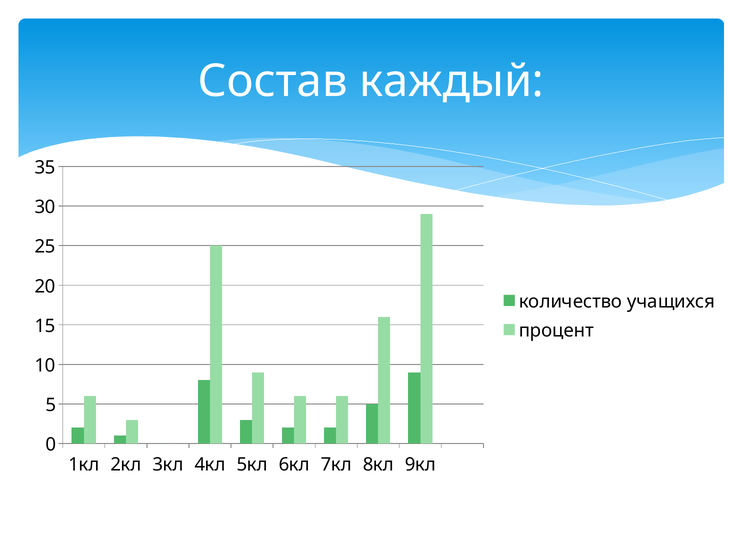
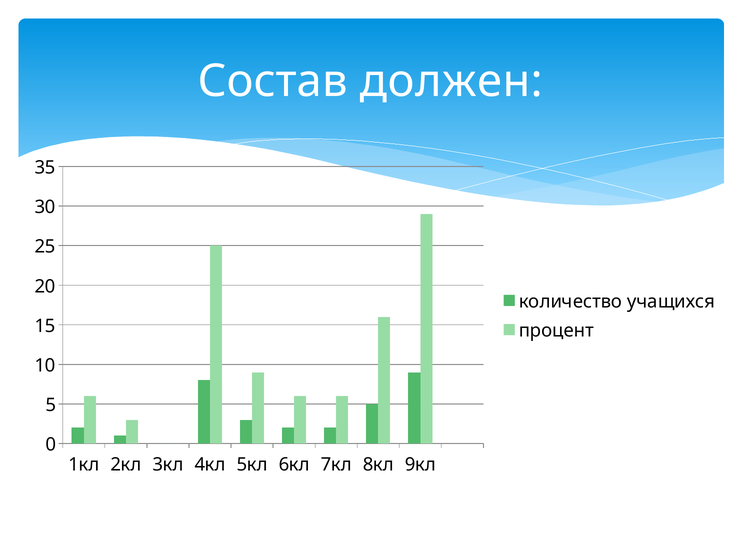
каждый: каждый -> должен (451, 81)
